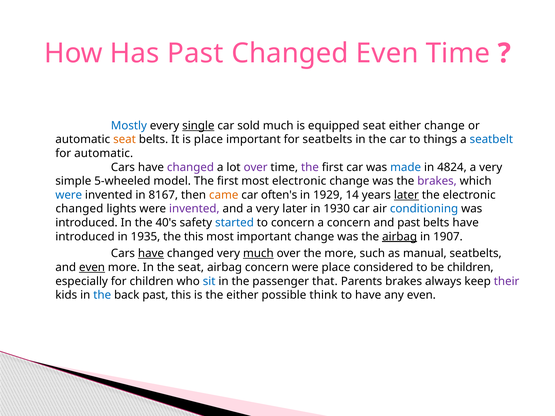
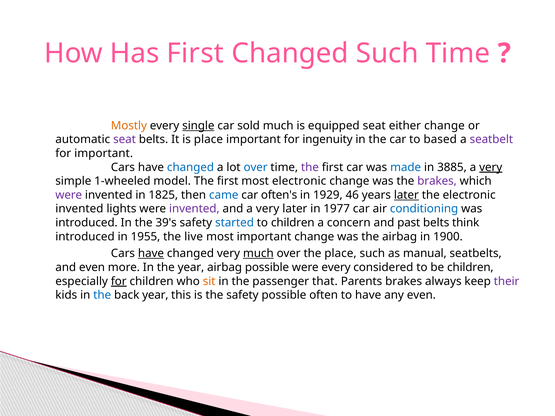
Has Past: Past -> First (195, 53)
Changed Even: Even -> Such (387, 53)
Mostly colour: blue -> orange (129, 126)
seat colour: orange -> purple (125, 140)
for seatbelts: seatbelts -> ingenuity (328, 140)
things: things -> based (440, 140)
seatbelt colour: blue -> purple (491, 140)
for automatic: automatic -> important (104, 153)
changed colour: purple -> blue (191, 167)
over colour: purple -> blue (256, 167)
4824: 4824 -> 3885 (452, 167)
very underline: none -> present (491, 167)
5-wheeled: 5-wheeled -> 1-wheeled (122, 181)
were colour: blue -> purple (69, 195)
8167: 8167 -> 1825 (163, 195)
came colour: orange -> blue (224, 195)
14: 14 -> 46 (352, 195)
changed: changed -> invented (79, 209)
1930: 1930 -> 1977 (337, 209)
40's: 40's -> 39's (166, 223)
to concern: concern -> children (293, 223)
belts have: have -> think (466, 223)
1935: 1935 -> 1955 (145, 237)
the this: this -> live (194, 237)
airbag underline: present -> none (400, 237)
1907: 1907 -> 1900 (448, 237)
the more: more -> place (340, 254)
even underline: present -> none (92, 268)
the seat: seat -> year (191, 268)
airbag concern: concern -> possible (267, 268)
were place: place -> every (336, 268)
for underline: none -> present (119, 281)
sit colour: blue -> orange (209, 281)
back past: past -> year (155, 295)
the either: either -> safety (242, 295)
think: think -> often (324, 295)
